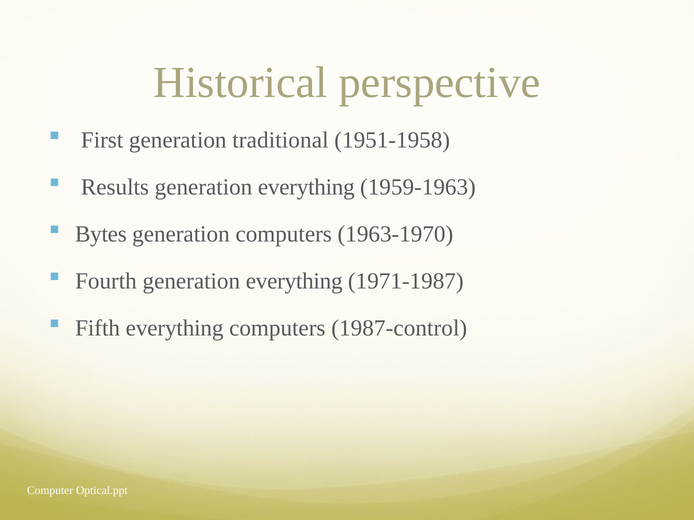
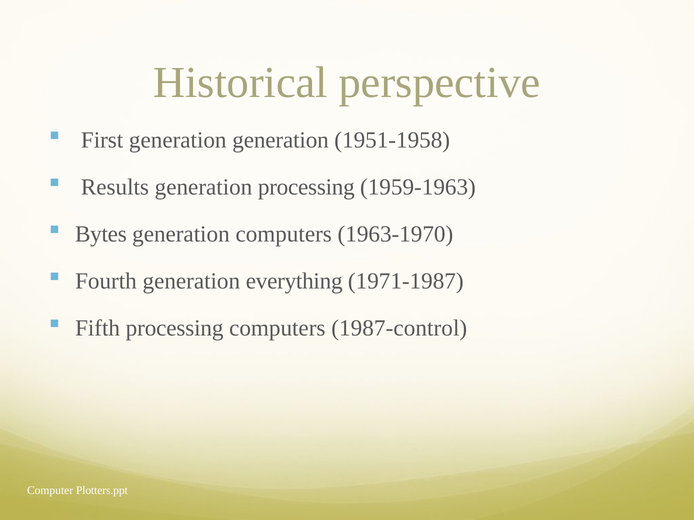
generation traditional: traditional -> generation (281, 140)
everything: everything -> processing (306, 187)
Fifth everything: everything -> processing (175, 329)
Optical.ppt: Optical.ppt -> Plotters.ppt (102, 491)
